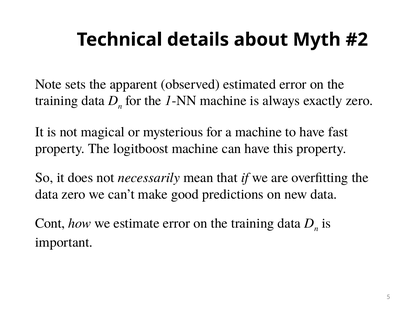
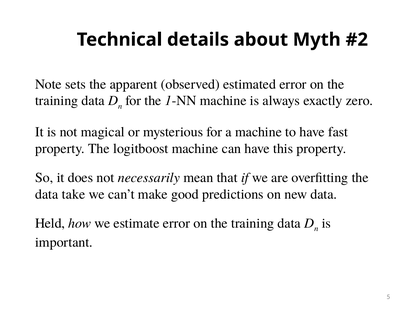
data zero: zero -> take (73, 194)
Cont: Cont -> Held (50, 223)
